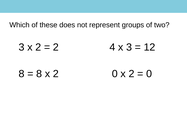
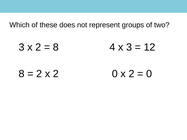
2: 2 -> 8 (56, 47)
8: 8 -> 2 (39, 74)
